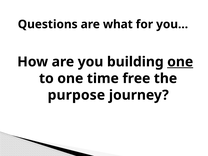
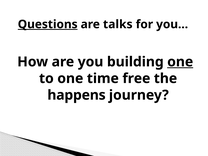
Questions underline: none -> present (48, 24)
what: what -> talks (118, 24)
purpose: purpose -> happens (77, 95)
